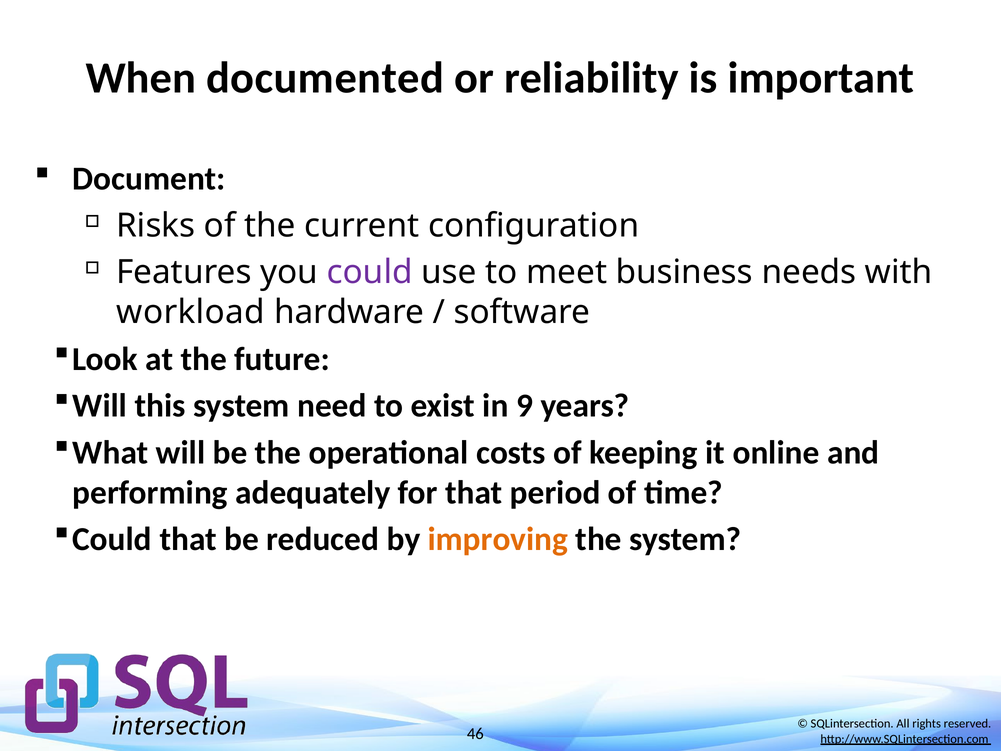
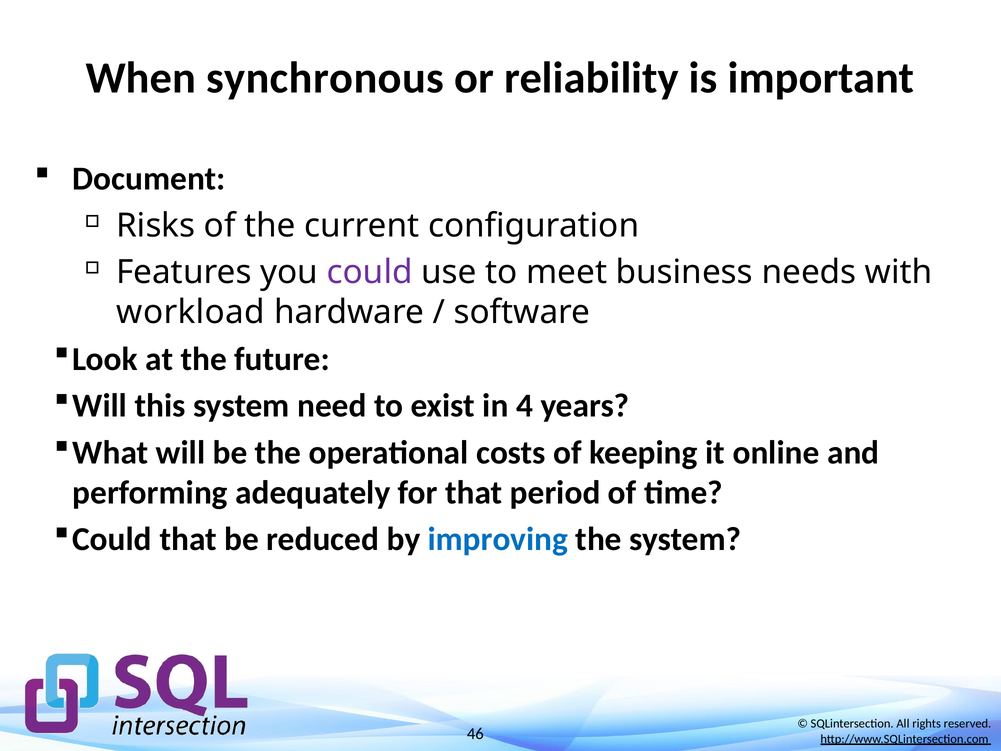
documented: documented -> synchronous (325, 78)
9: 9 -> 4 (525, 406)
improving colour: orange -> blue (498, 539)
